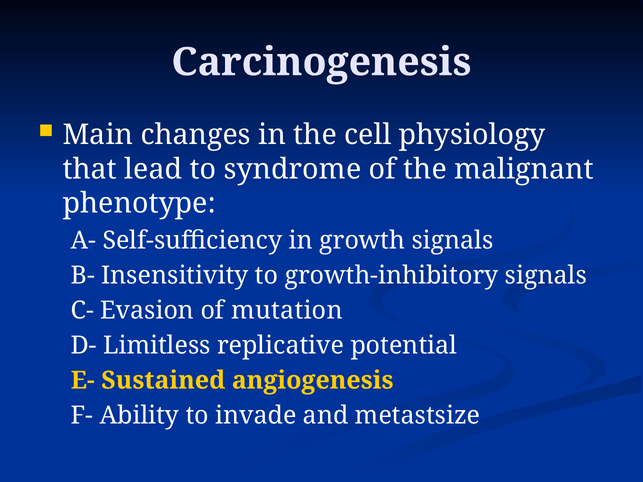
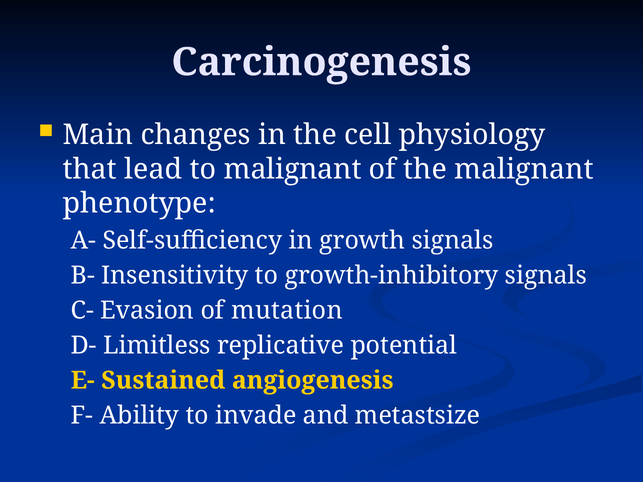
to syndrome: syndrome -> malignant (293, 169)
